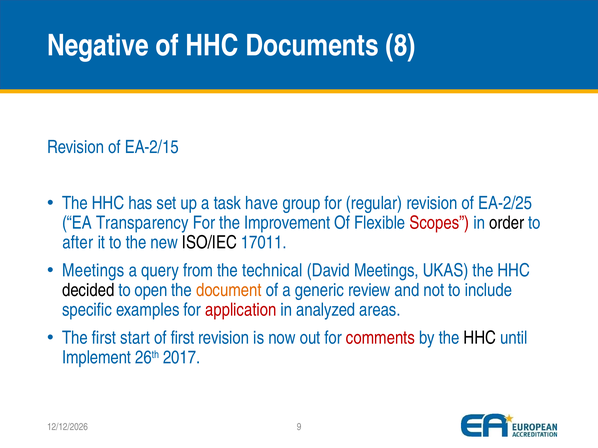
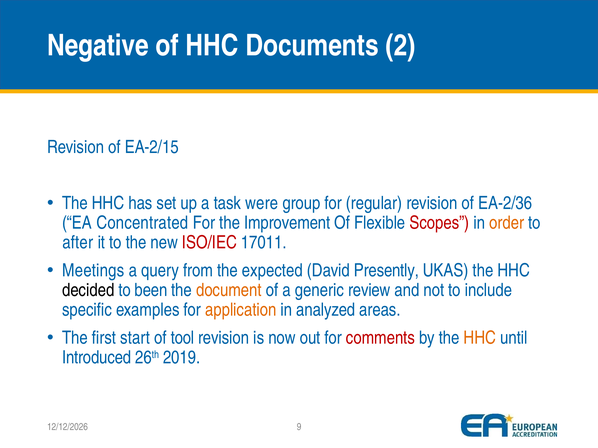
8: 8 -> 2 (401, 46)
have: have -> were (262, 203)
EA-2/25: EA-2/25 -> EA-2/36 (505, 203)
Transparency: Transparency -> Concentrated (142, 223)
order colour: black -> orange (507, 223)
ISO/IEC colour: black -> red (209, 243)
technical: technical -> expected (272, 271)
David Meetings: Meetings -> Presently (386, 271)
open: open -> been (151, 290)
application colour: red -> orange (241, 310)
of first: first -> tool (183, 338)
HHC colour: black -> orange (480, 338)
Implement: Implement -> Introduced (97, 358)
2017: 2017 -> 2019 (182, 358)
